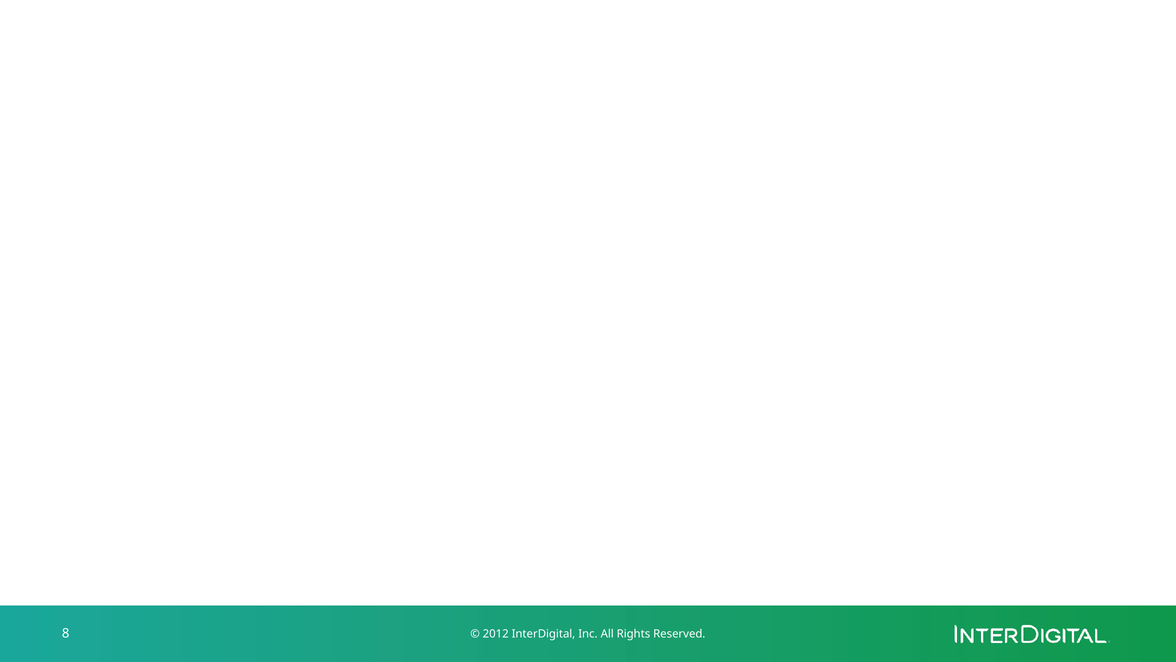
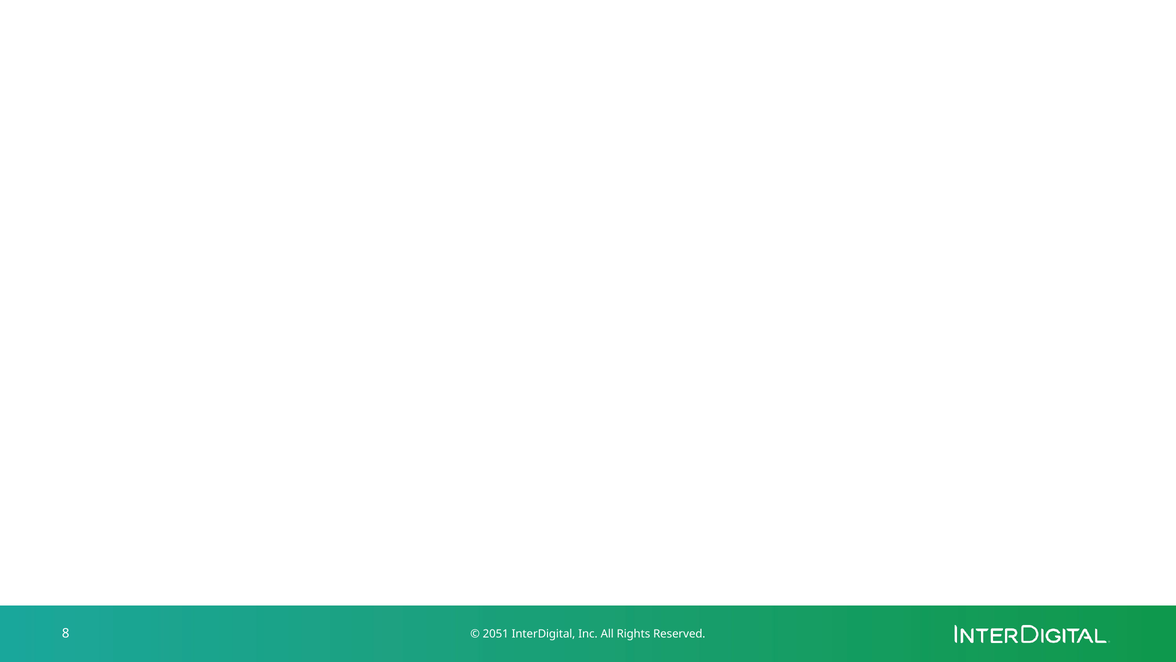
2012: 2012 -> 2051 (496, 633)
